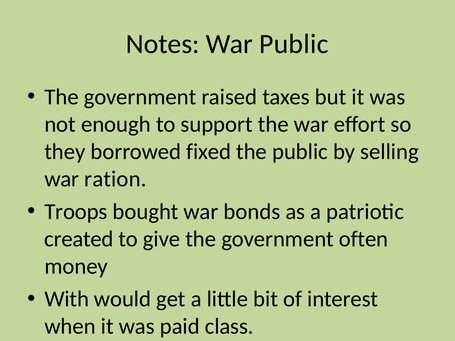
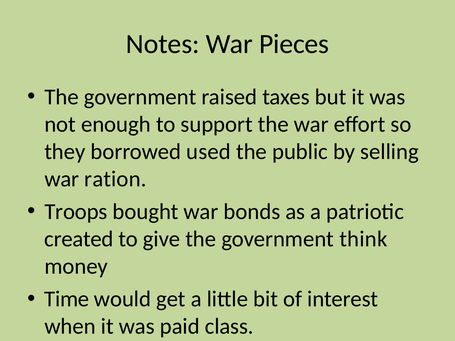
War Public: Public -> Pieces (294, 44)
fixed: fixed -> used (209, 152)
often: often -> think (363, 239)
With: With -> Time (67, 299)
